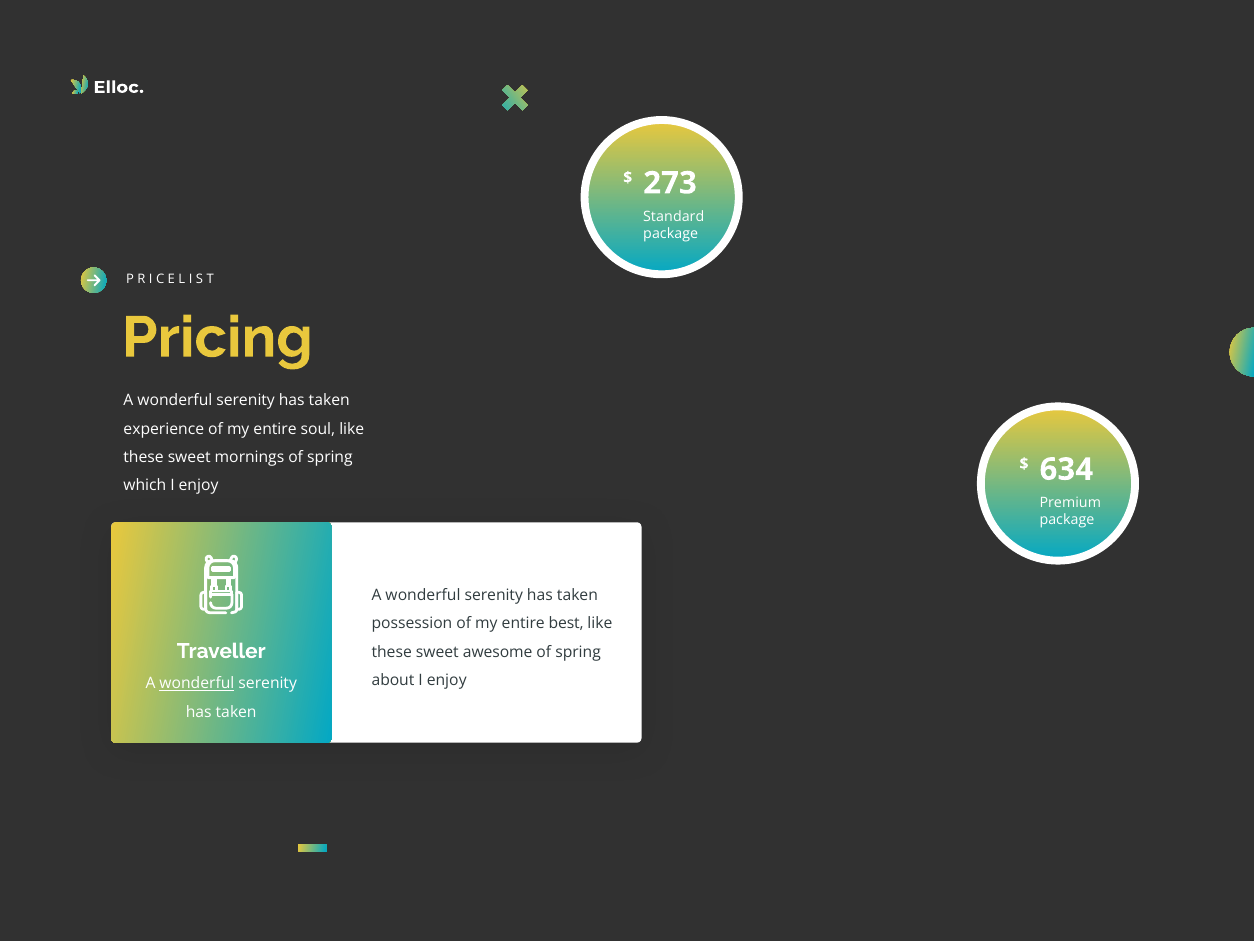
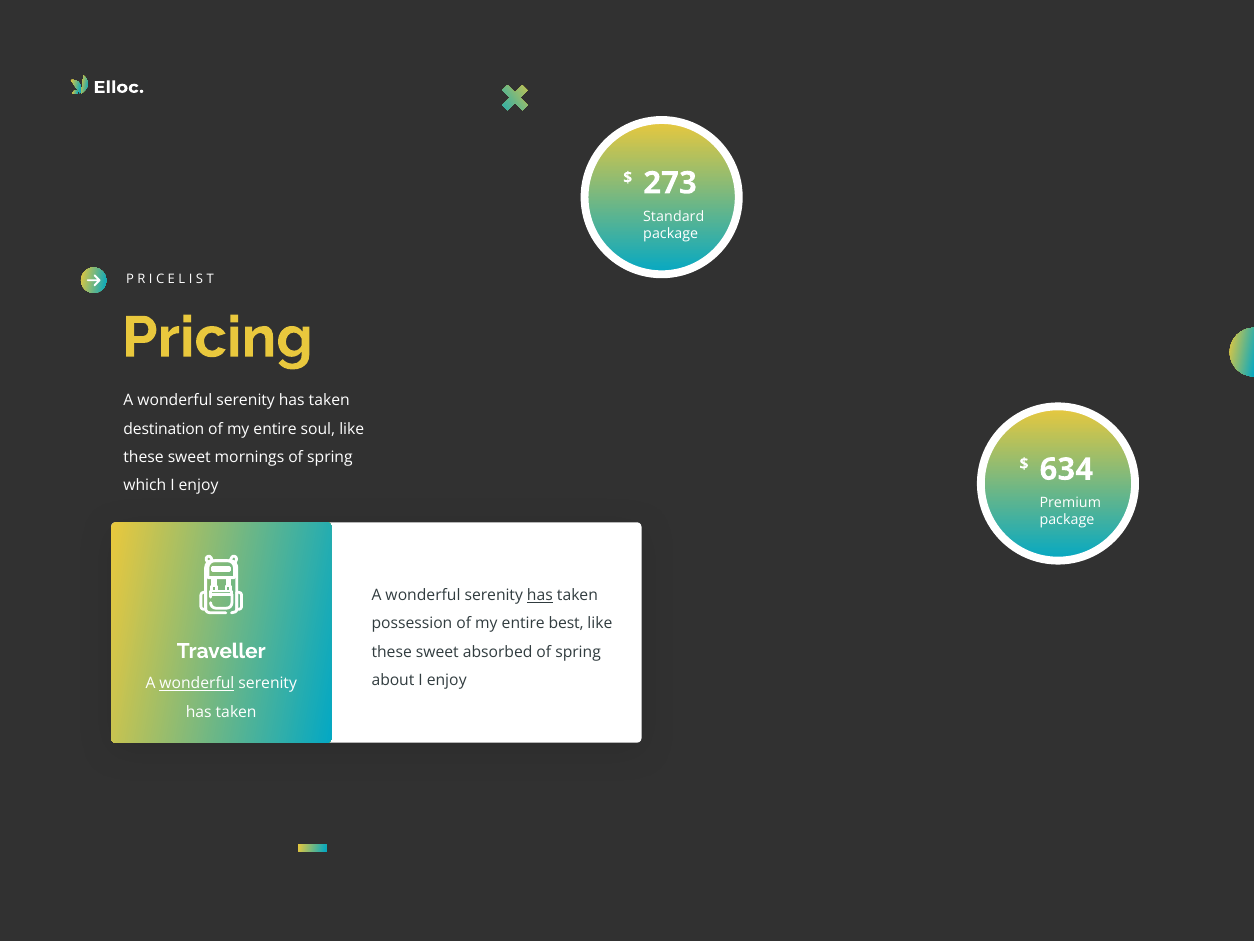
experience: experience -> destination (164, 429)
has underline: none -> present (540, 595)
awesome: awesome -> absorbed (498, 652)
